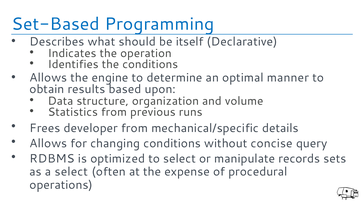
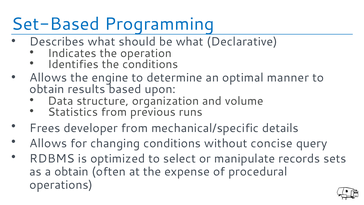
be itself: itself -> what (190, 42)
a select: select -> obtain (71, 172)
